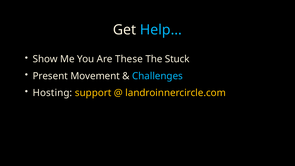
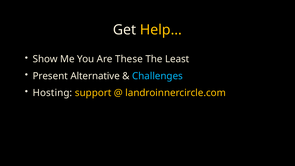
Help… colour: light blue -> yellow (161, 30)
Stuck: Stuck -> Least (177, 59)
Movement: Movement -> Alternative (95, 76)
